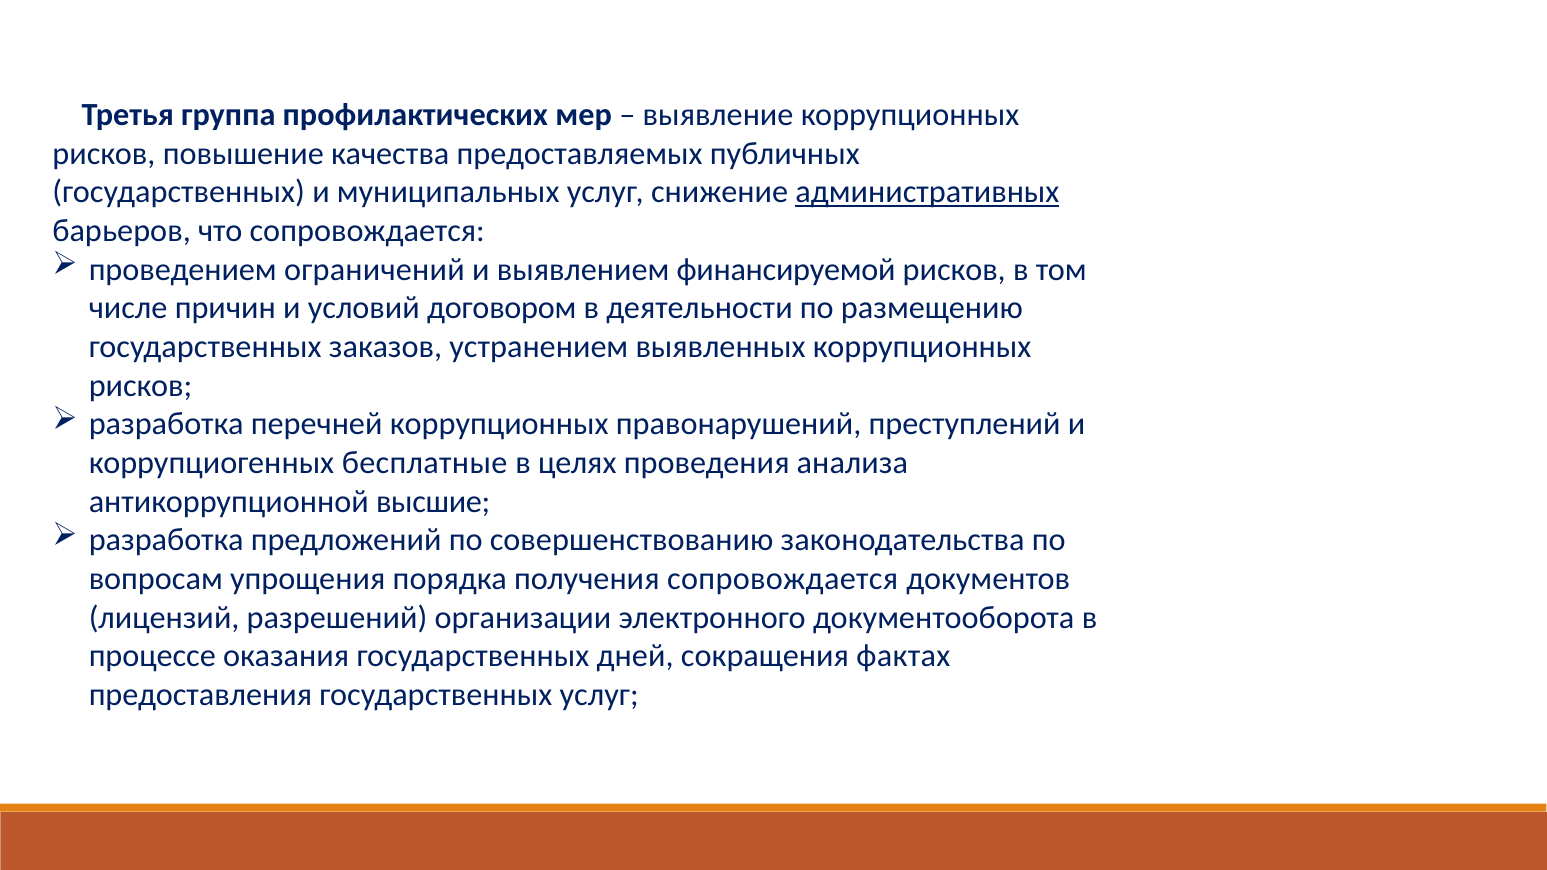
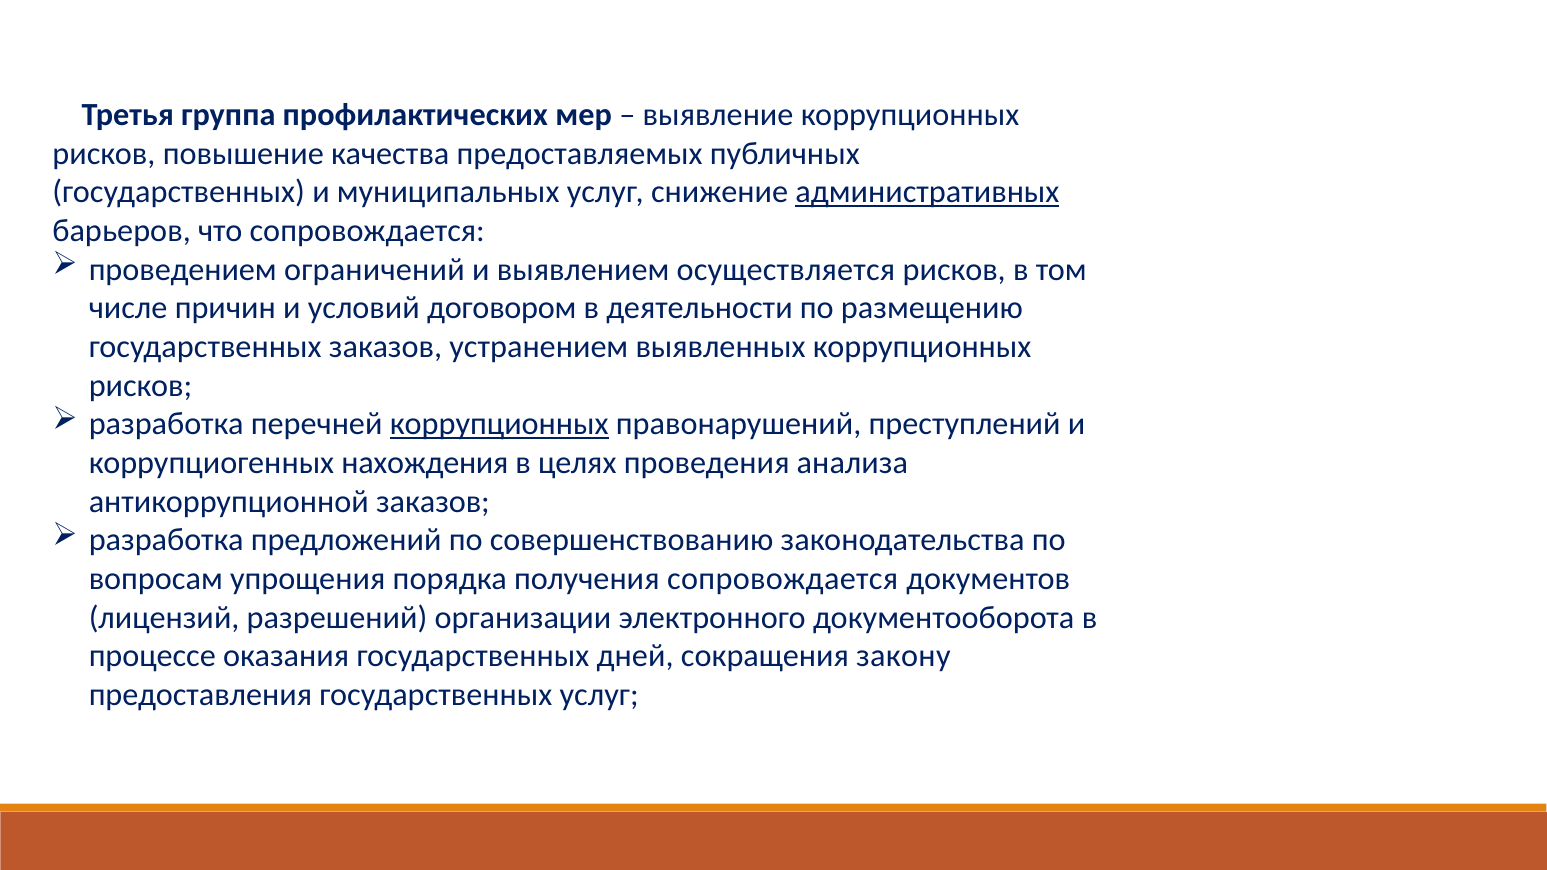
финансируемой: финансируемой -> осуществляется (786, 270)
коррупционных underline: none -> present (499, 424)
бесплатные: бесплатные -> нахождения (425, 463)
антикоррупционной высшие: высшие -> заказов (433, 502)
фактах: фактах -> закону (903, 656)
